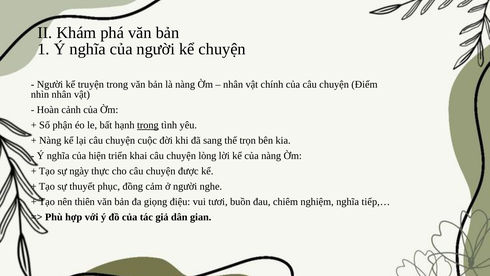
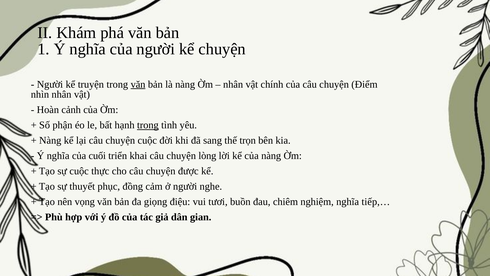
văn underline: none -> present (138, 84)
hiện: hiện -> cuối (97, 156)
sự ngày: ngày -> cuộc (79, 171)
thiên: thiên -> vọng (85, 202)
